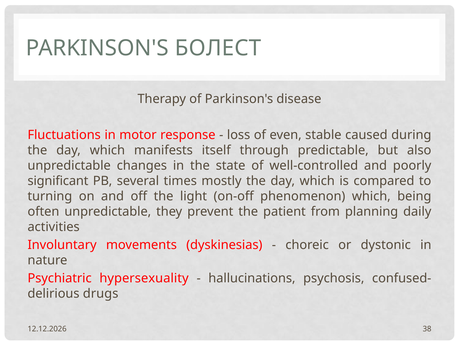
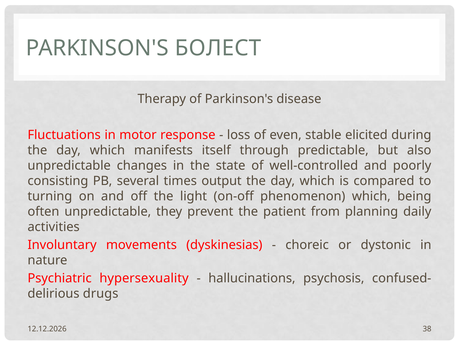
caused: caused -> elicited (366, 135)
significant: significant -> consisting (58, 181)
mostly: mostly -> output (222, 181)
